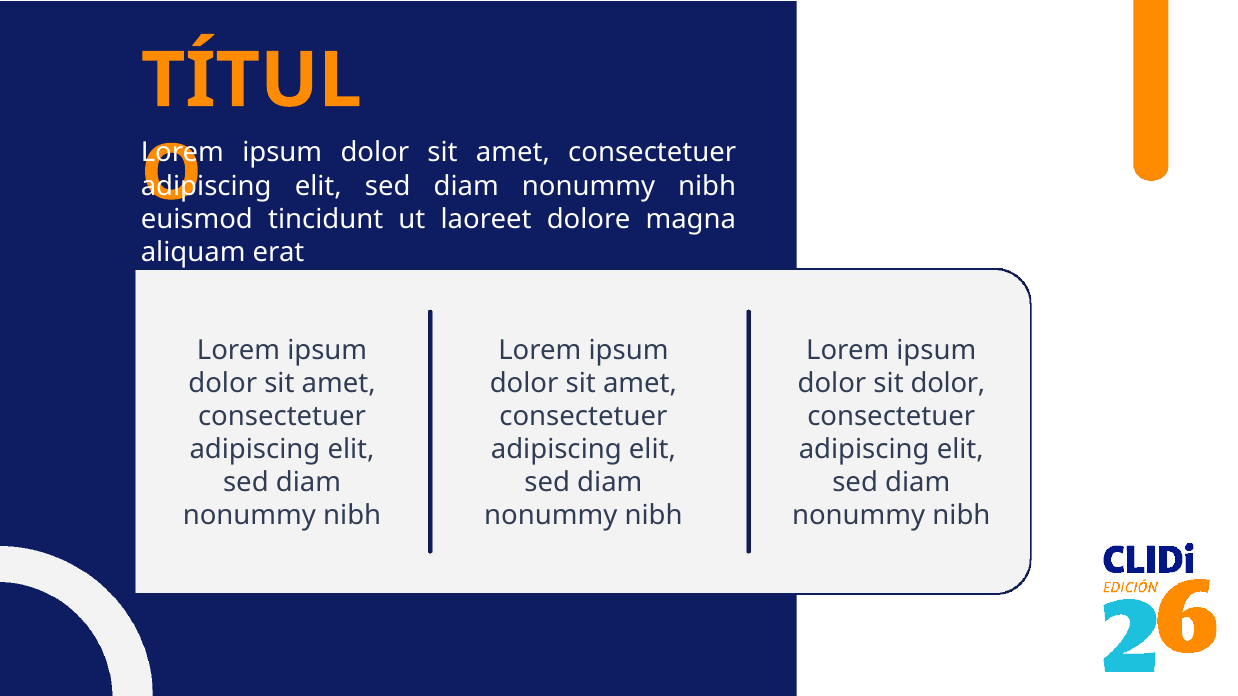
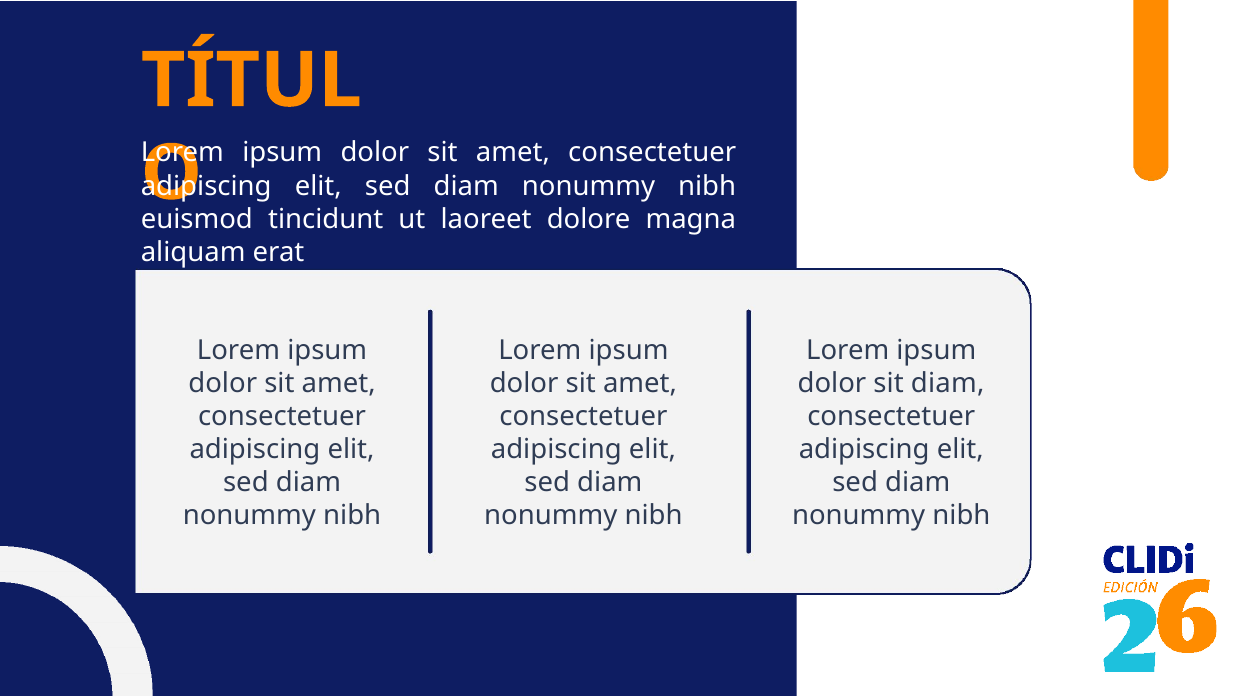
sit dolor: dolor -> diam (948, 383)
